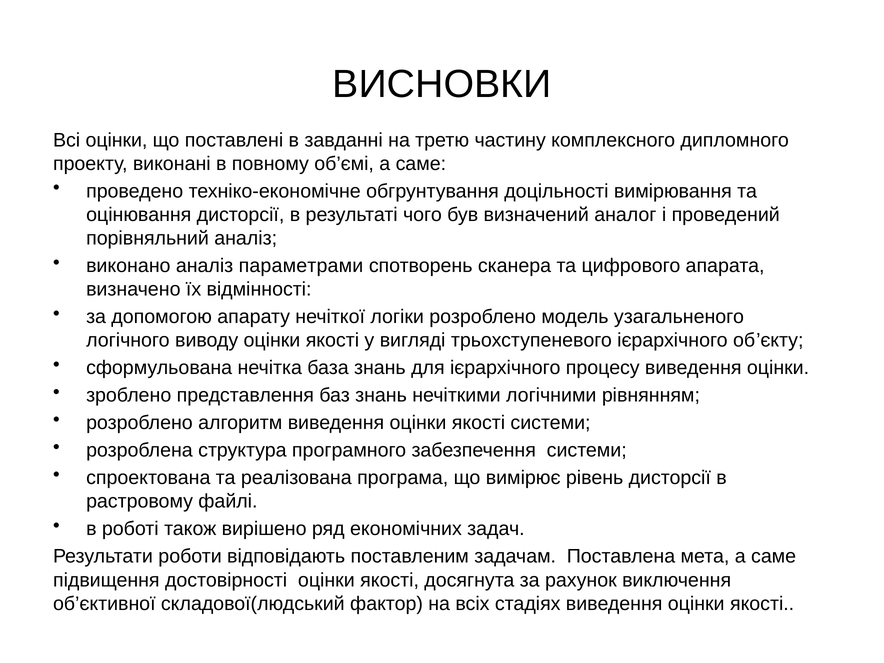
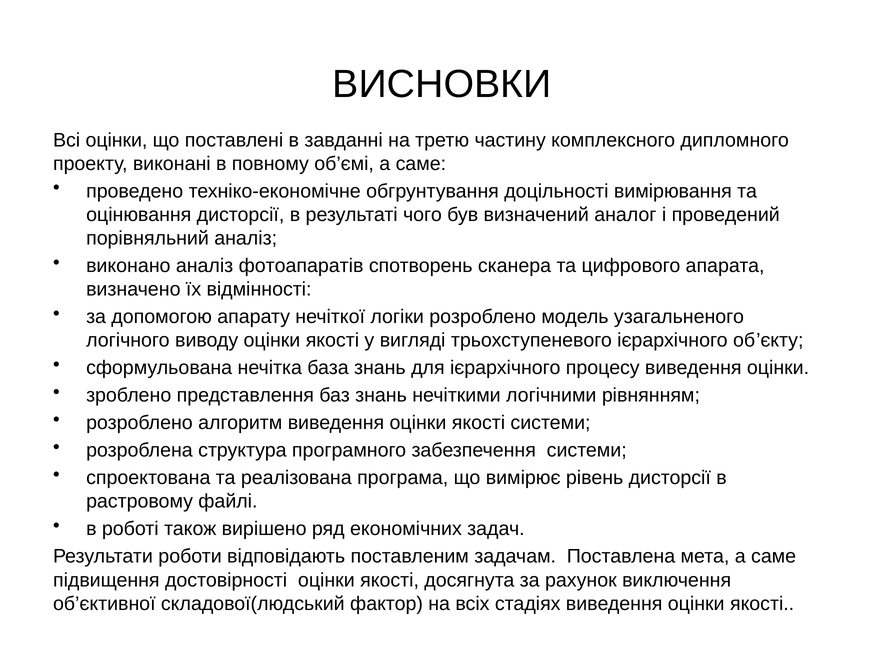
параметрами: параметрами -> фотоапаратів (301, 266)
